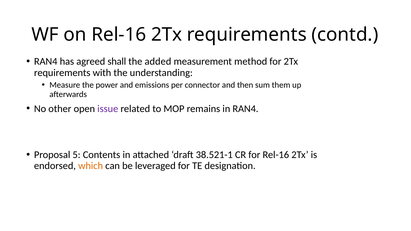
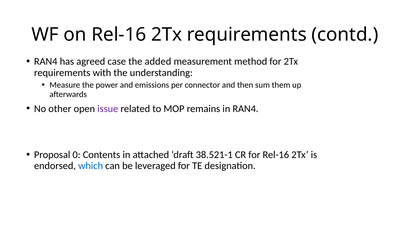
shall: shall -> case (117, 62)
5: 5 -> 0 (77, 155)
which colour: orange -> blue (91, 166)
